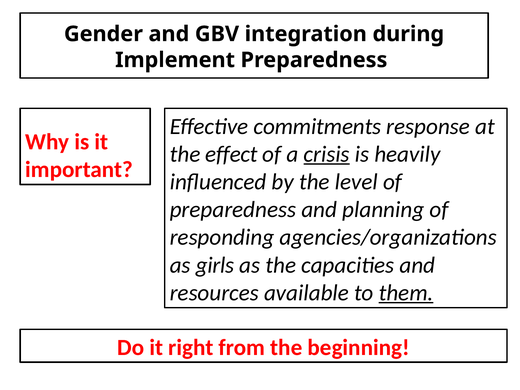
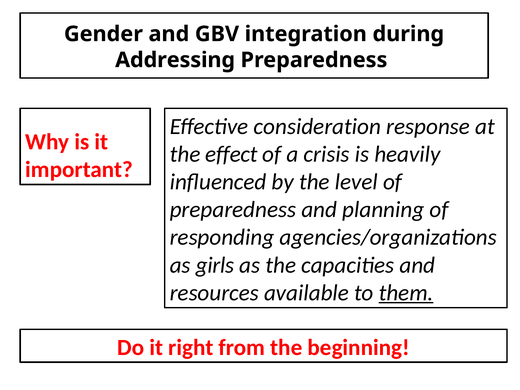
Implement: Implement -> Addressing (175, 60)
commitments: commitments -> consideration (317, 126)
crisis underline: present -> none (327, 154)
